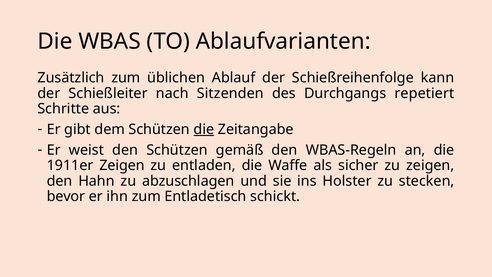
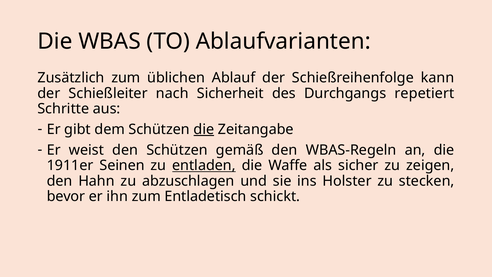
Sitzenden: Sitzenden -> Sicherheit (230, 93)
1911er Zeigen: Zeigen -> Seinen (122, 165)
entladen underline: none -> present (204, 165)
